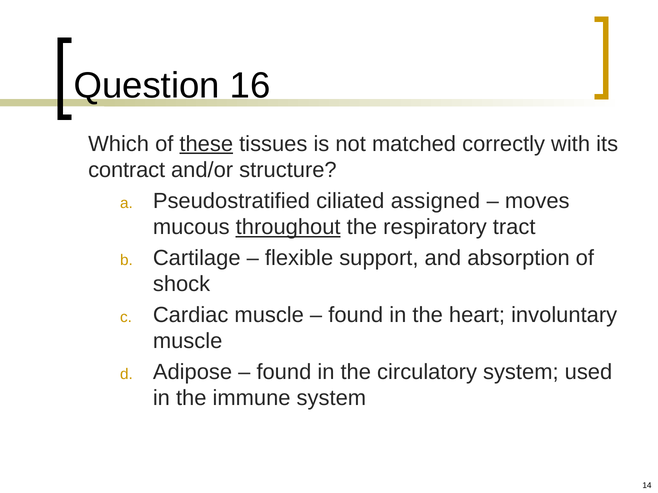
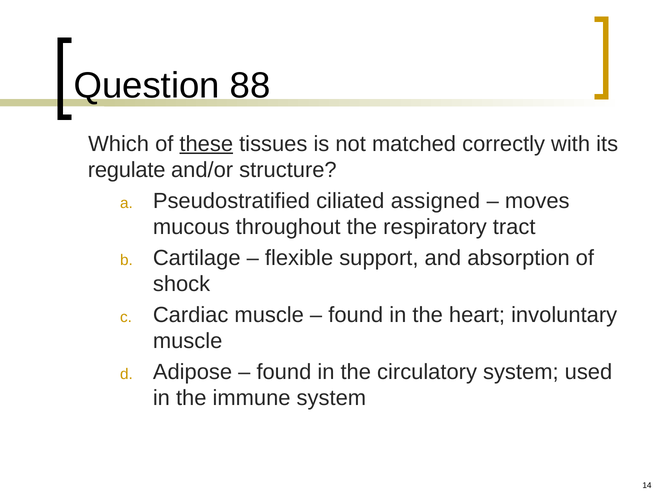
16: 16 -> 88 (250, 86)
contract: contract -> regulate (127, 170)
throughout underline: present -> none (288, 227)
